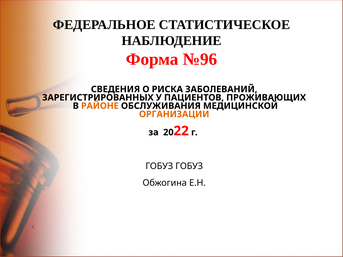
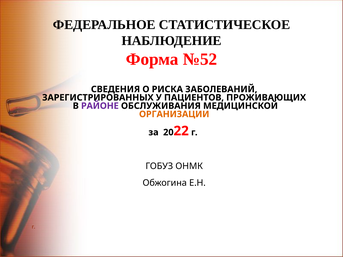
№96: №96 -> №52 (200, 59)
РАЙОНЕ colour: orange -> purple (100, 106)
ГОБУЗ ГОБУЗ: ГОБУЗ -> ОНМК (189, 166)
